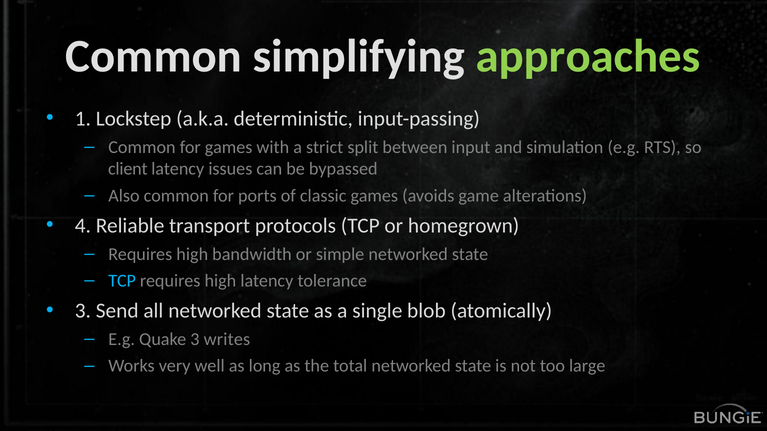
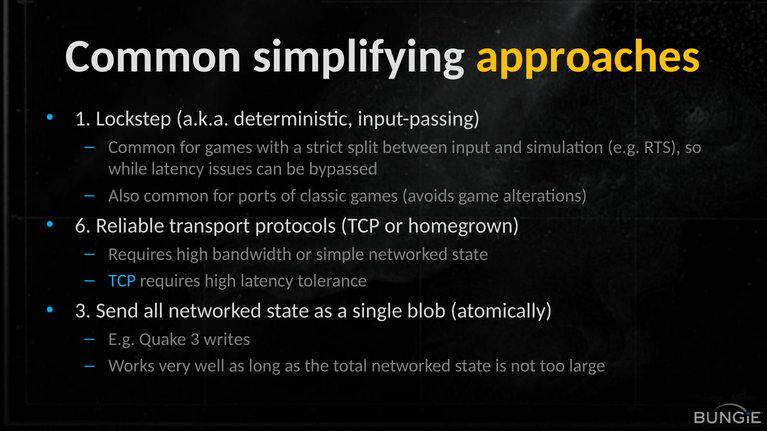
approaches colour: light green -> yellow (588, 56)
client: client -> while (128, 169)
4: 4 -> 6 (83, 226)
